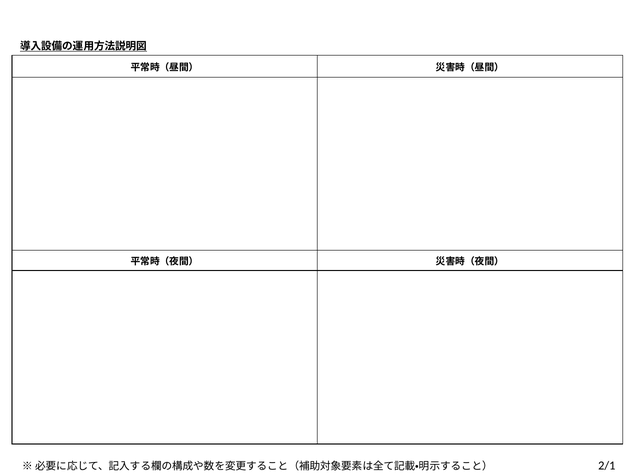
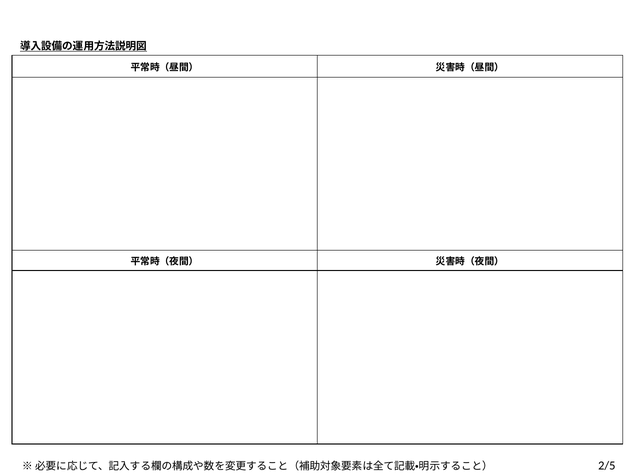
2/1: 2/1 -> 2/5 (607, 466)
